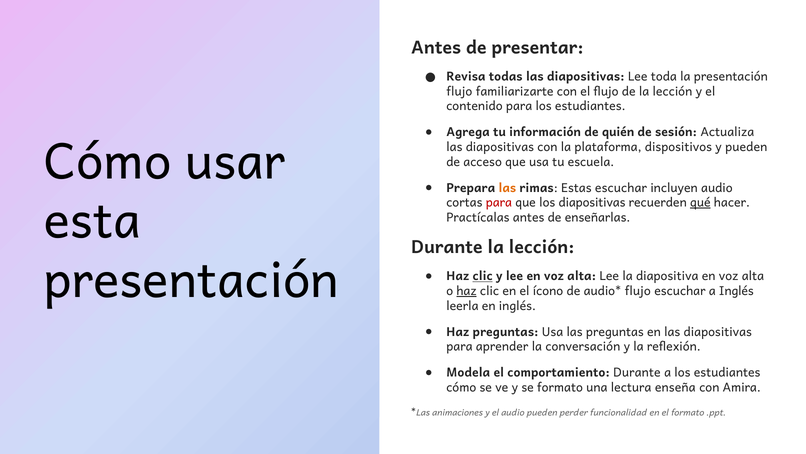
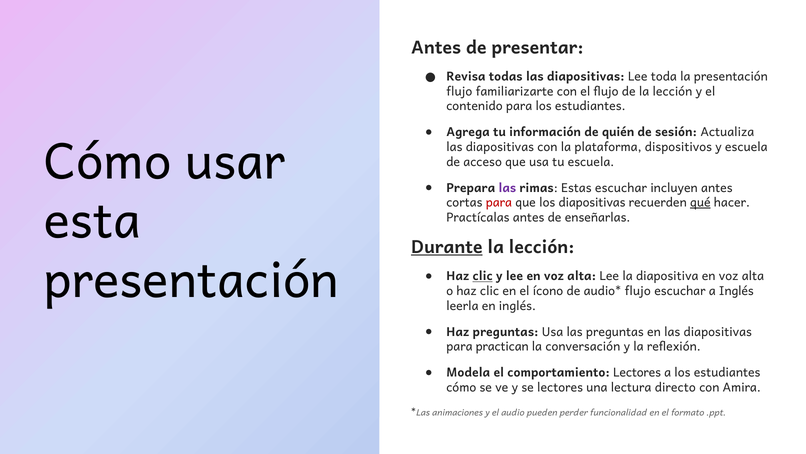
y pueden: pueden -> escuela (746, 147)
las colour: orange -> purple (507, 188)
incluyen audio: audio -> antes (717, 188)
Durante underline: none -> present (447, 247)
haz underline: present -> none (467, 291)
aprender: aprender -> practican (502, 346)
comportamiento Durante: Durante -> Lectores (637, 372)
se formato: formato -> lectores (560, 387)
enseña: enseña -> directo (675, 387)
